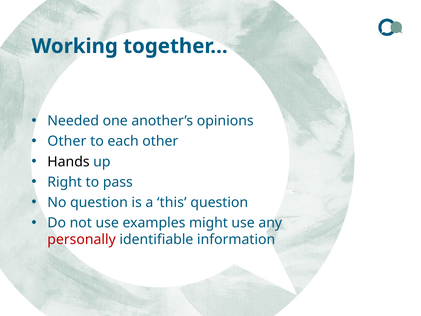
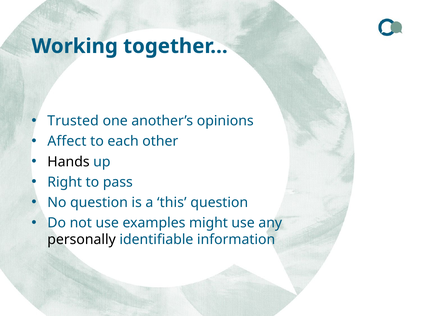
Needed: Needed -> Trusted (73, 121)
Other: Other -> Affect (67, 141)
personally colour: red -> black (82, 239)
